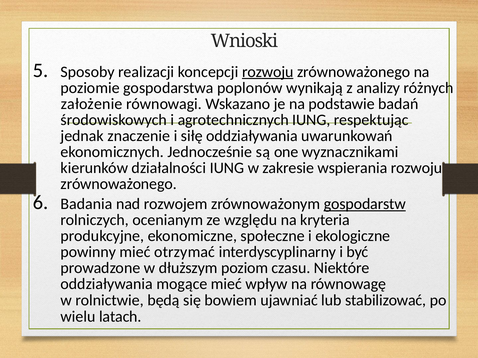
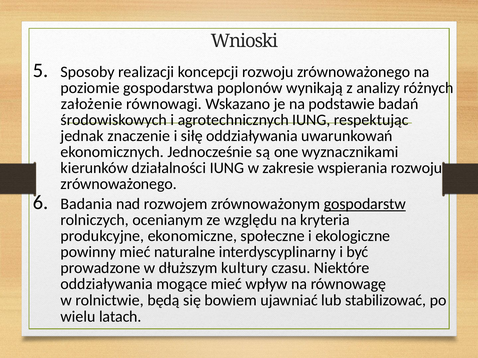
rozwoju underline: present -> none (268, 72)
otrzymać: otrzymać -> naturalne (185, 252)
poziom: poziom -> kultury (245, 268)
